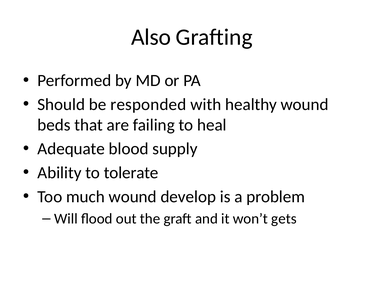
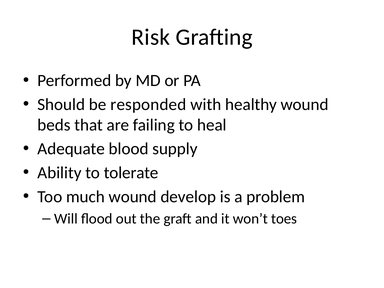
Also: Also -> Risk (151, 37)
gets: gets -> toes (284, 219)
